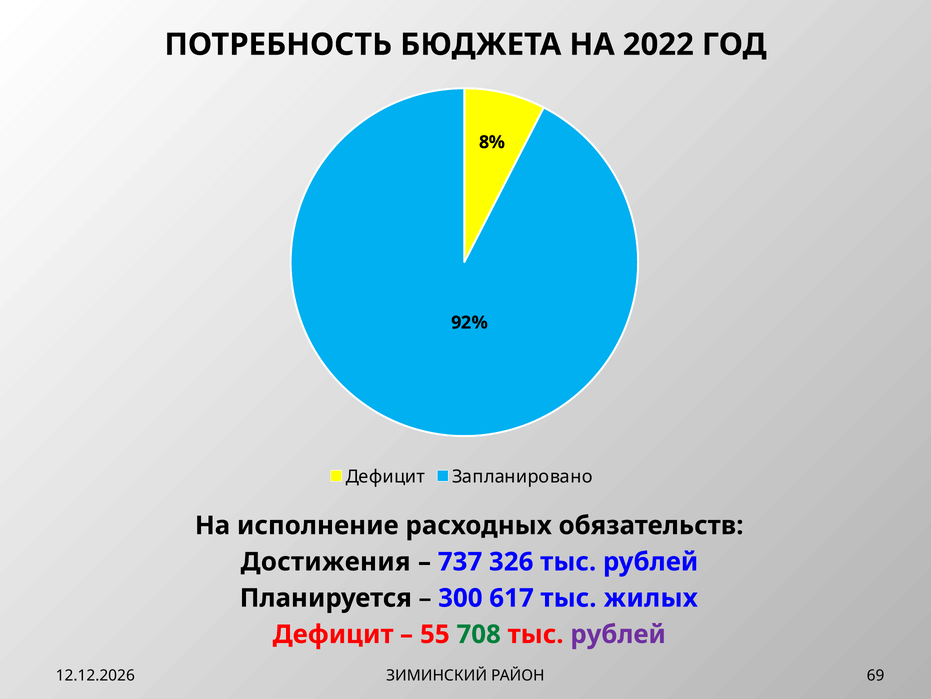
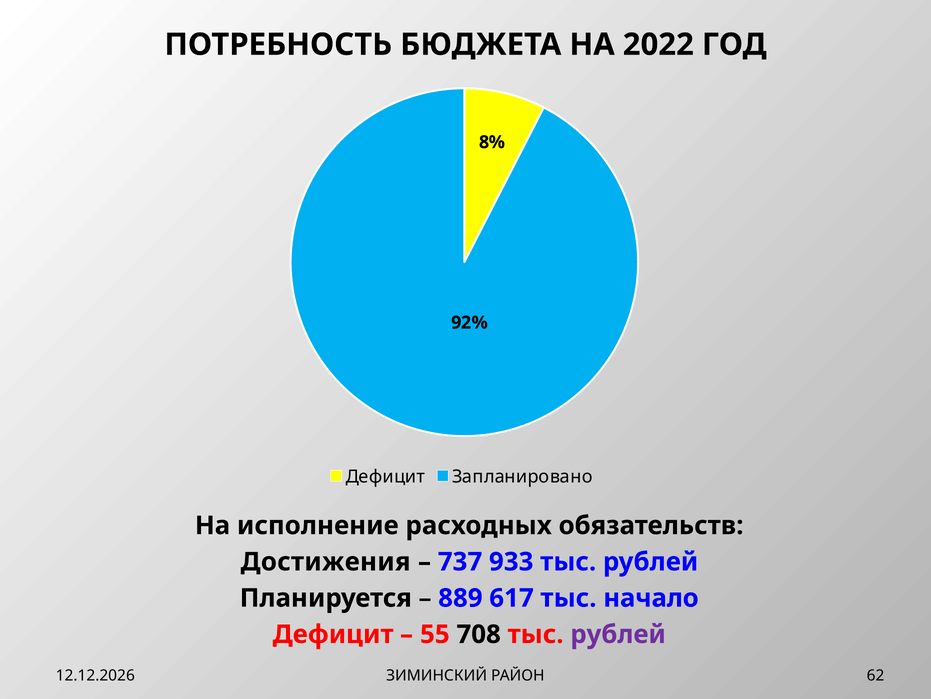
326: 326 -> 933 (511, 561)
300: 300 -> 889 (460, 598)
жилых: жилых -> начало (651, 598)
708 colour: green -> black (479, 634)
69: 69 -> 62 (876, 675)
